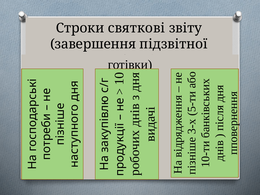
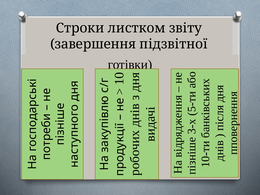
святкові: святкові -> листком (137, 28)
